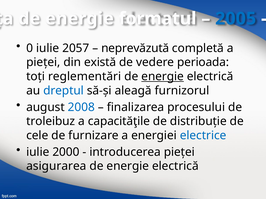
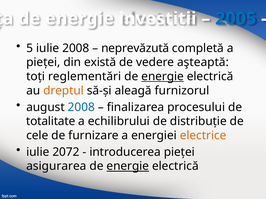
formatul: formatul -> investiţii (158, 19)
0: 0 -> 5 (30, 48)
iulie 2057: 2057 -> 2008 (76, 48)
perioada: perioada -> aşteaptă (203, 62)
dreptul colour: blue -> orange (64, 91)
troleibuz: troleibuz -> totalitate (51, 122)
capacităţile: capacităţile -> echilibrului (119, 122)
electrice colour: blue -> orange (203, 136)
2000: 2000 -> 2072 (66, 152)
energie underline: none -> present (128, 167)
